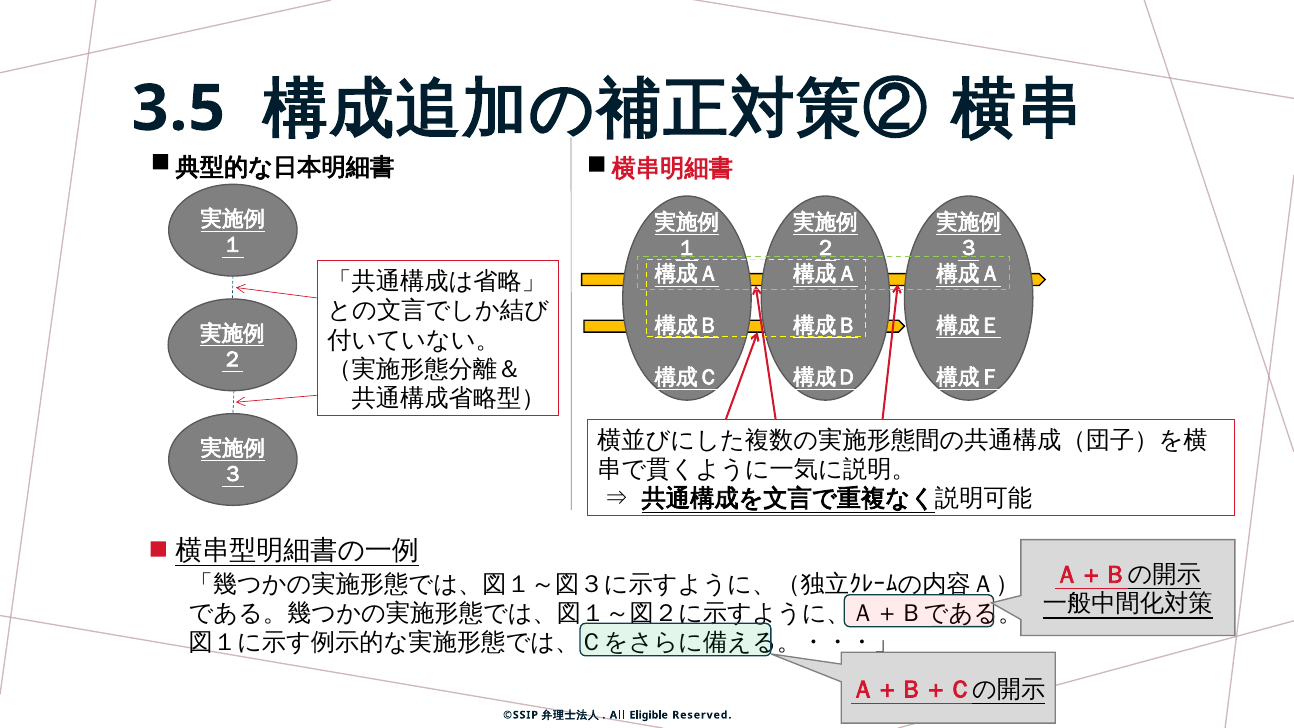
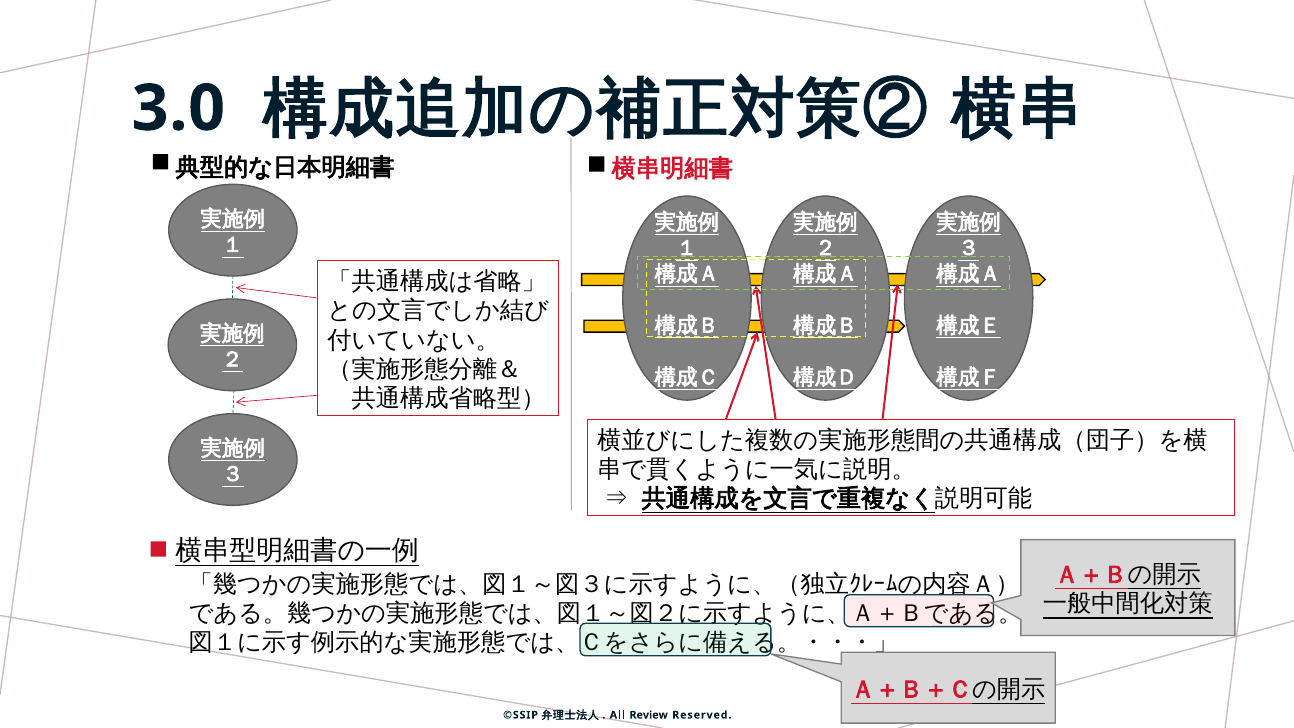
3.5: 3.5 -> 3.0 (178, 109)
Eligible: Eligible -> Review (649, 715)
